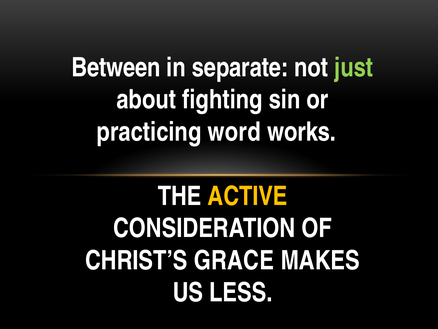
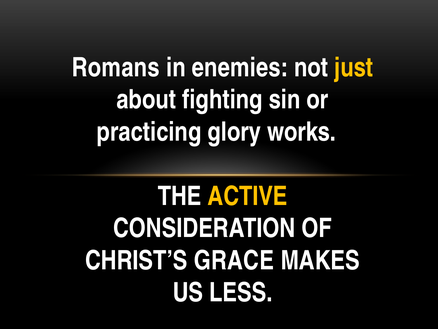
Between: Between -> Romans (116, 68)
separate: separate -> enemies (240, 68)
just colour: light green -> yellow (354, 68)
word: word -> glory (234, 132)
